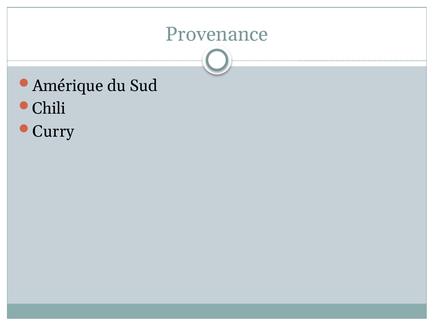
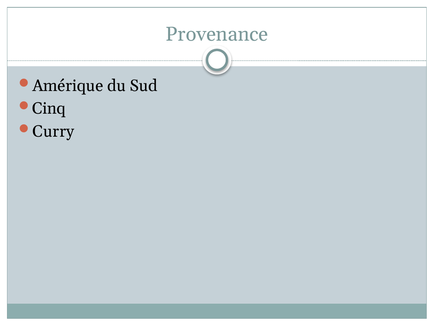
Chili: Chili -> Cinq (49, 108)
